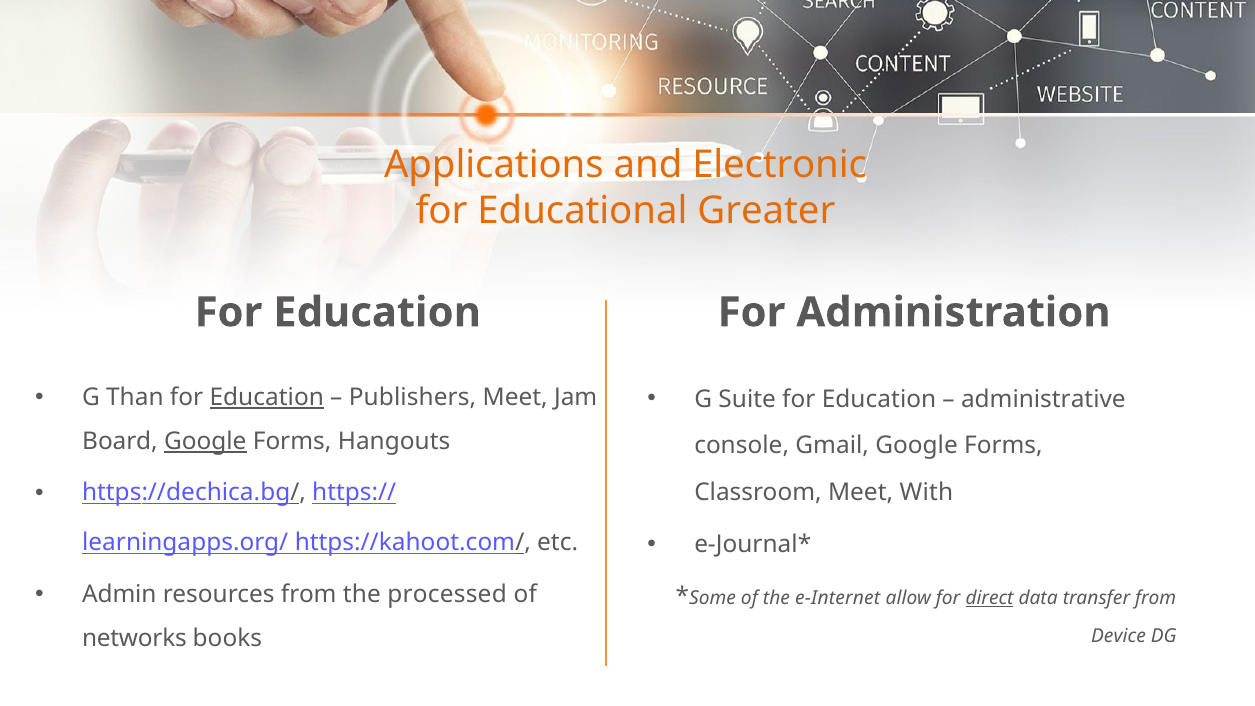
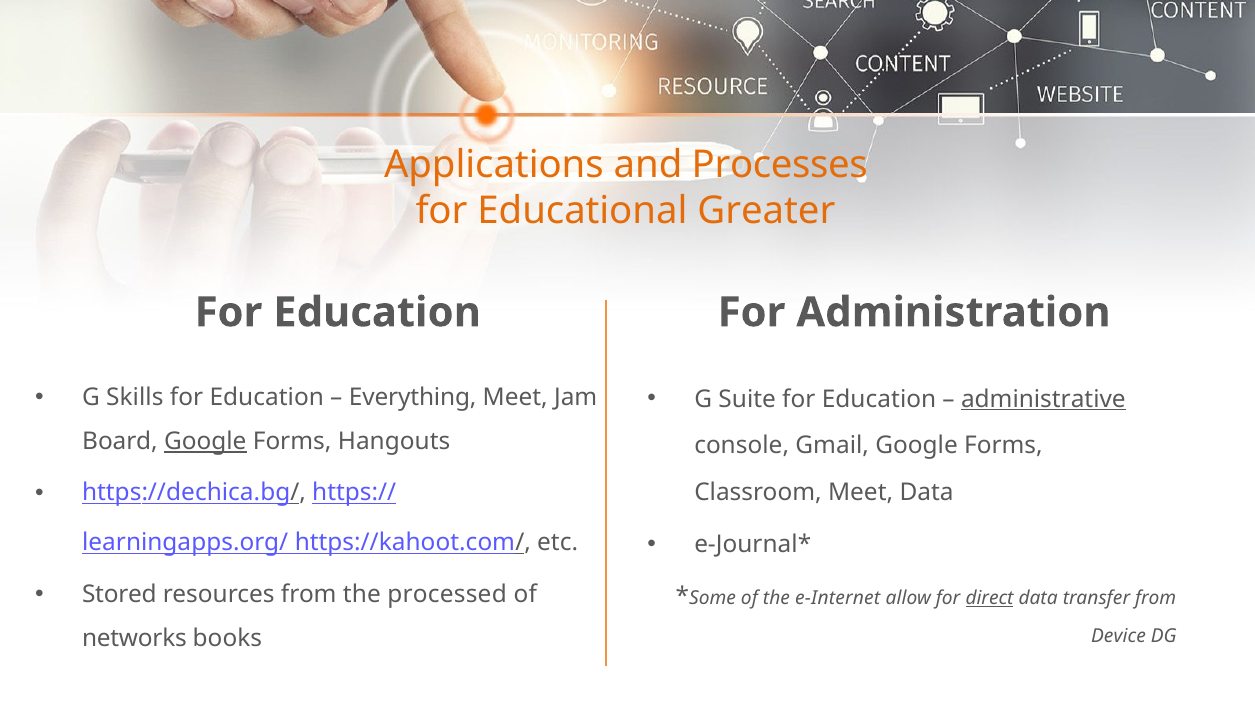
Electronic: Electronic -> Processes (780, 165)
Than: Than -> Skills (135, 397)
Education underline: present -> none (267, 397)
Publishers: Publishers -> Everything (413, 397)
administrative underline: none -> present (1043, 399)
Meet With: With -> Data (927, 493)
Admin: Admin -> Stored (119, 595)
